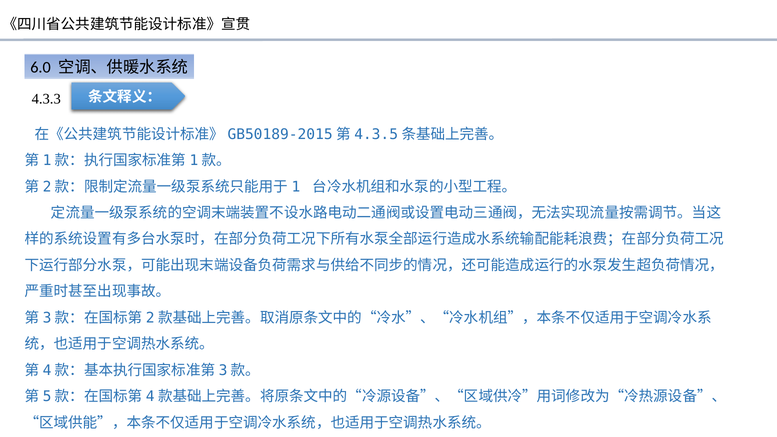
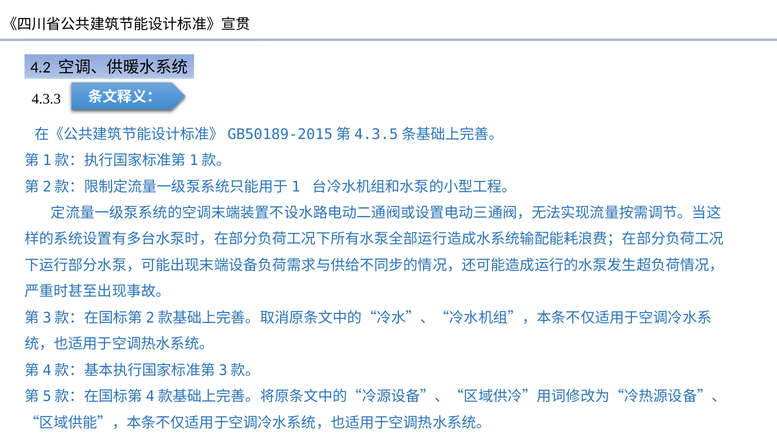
6.0: 6.0 -> 4.2 (40, 67)
